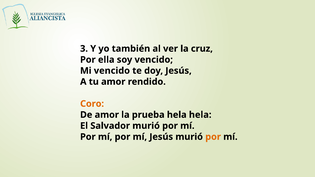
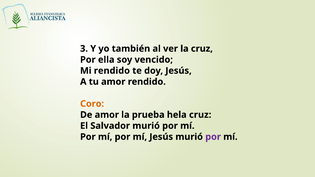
Mi vencido: vencido -> rendido (112, 71)
hela hela: hela -> cruz (200, 115)
por colour: orange -> purple (213, 137)
